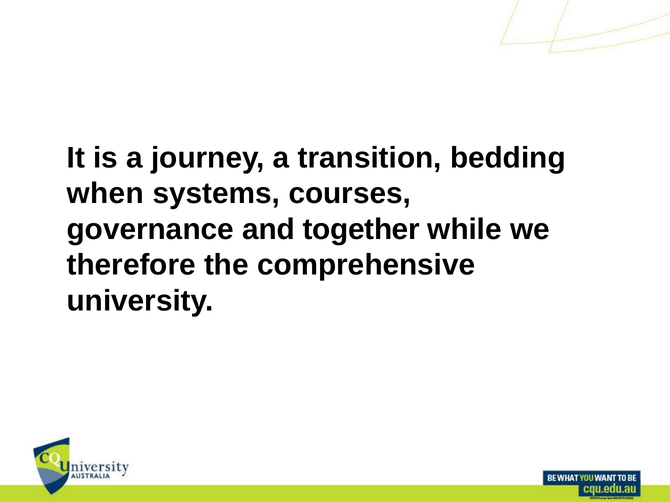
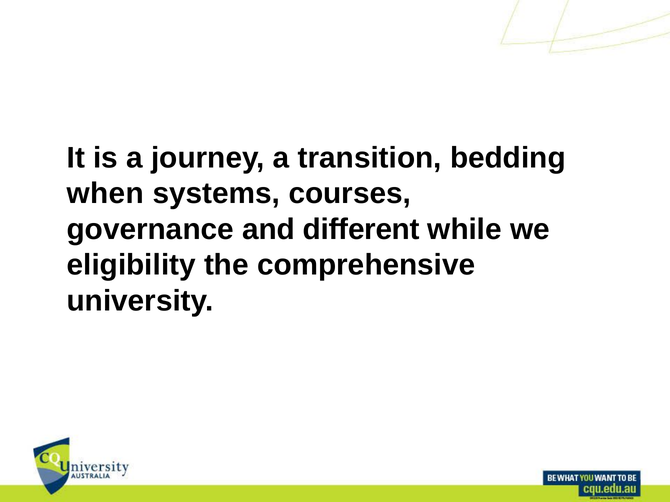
together: together -> different (361, 230)
therefore: therefore -> eligibility (131, 265)
